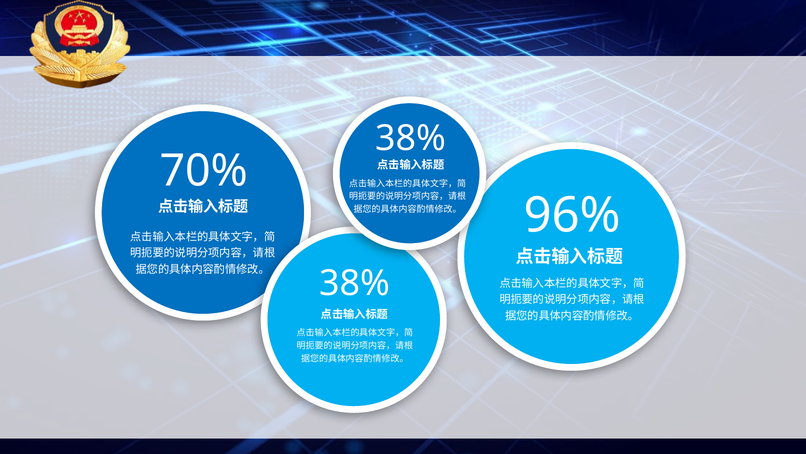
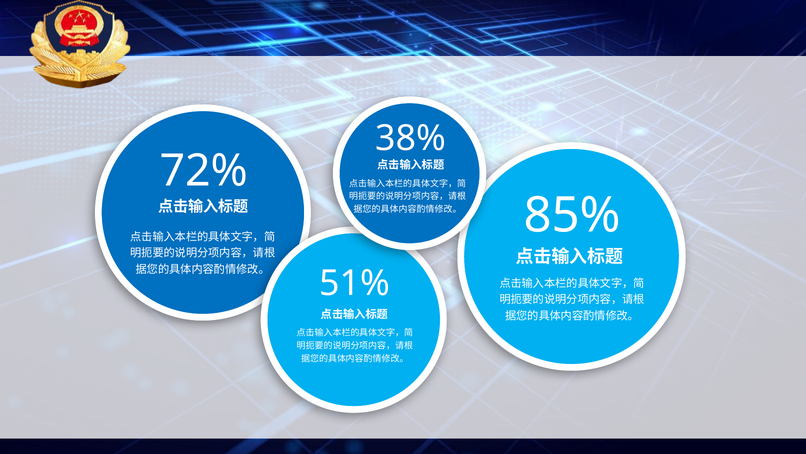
70%: 70% -> 72% (204, 171)
96%: 96% -> 85% (572, 215)
38%: 38% -> 51% (355, 283)
